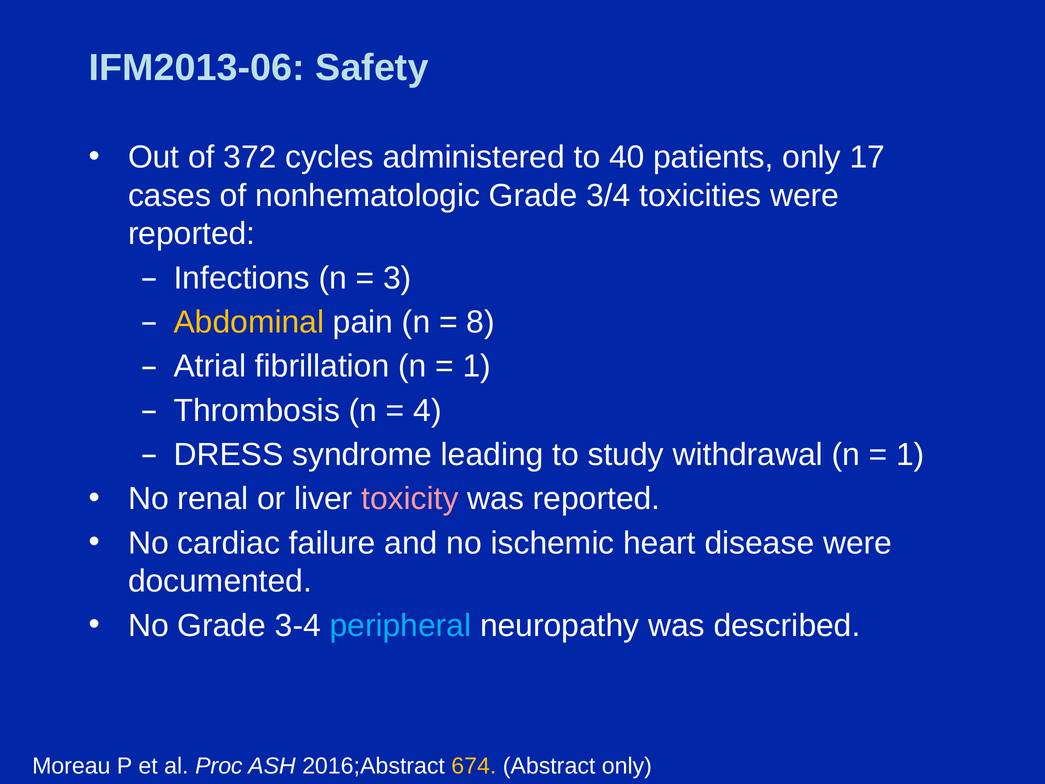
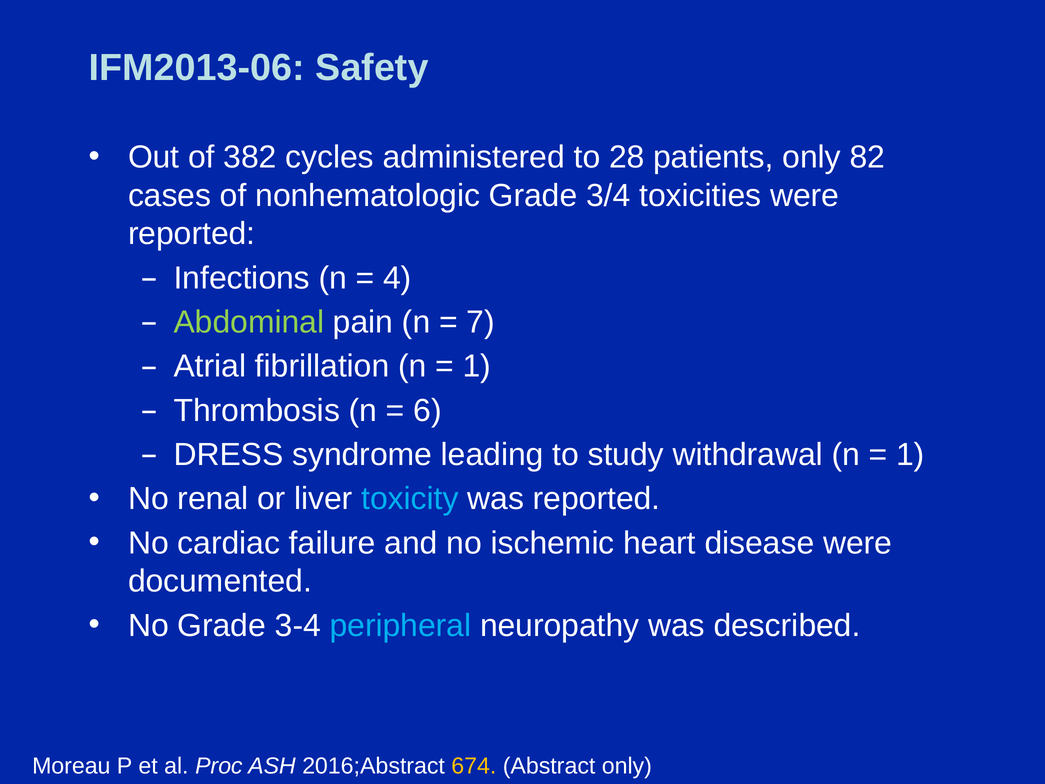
372: 372 -> 382 (250, 157)
40: 40 -> 28 (627, 157)
17: 17 -> 82 (867, 157)
3: 3 -> 4 (397, 278)
Abdominal colour: yellow -> light green (249, 322)
8: 8 -> 7 (481, 322)
4: 4 -> 6 (428, 410)
toxicity colour: pink -> light blue (410, 499)
